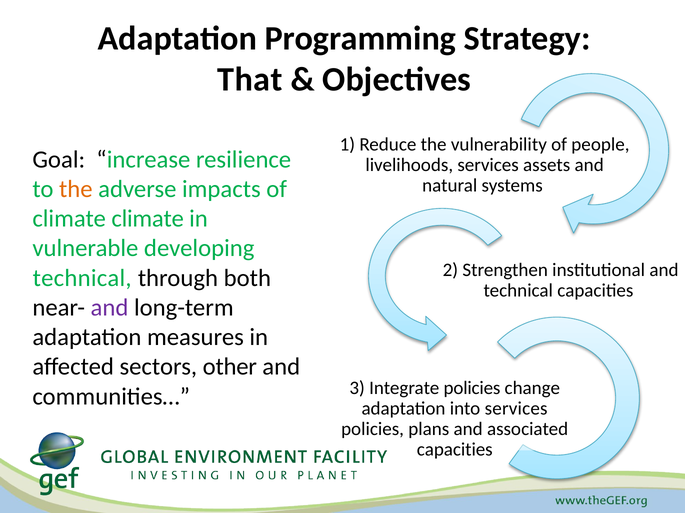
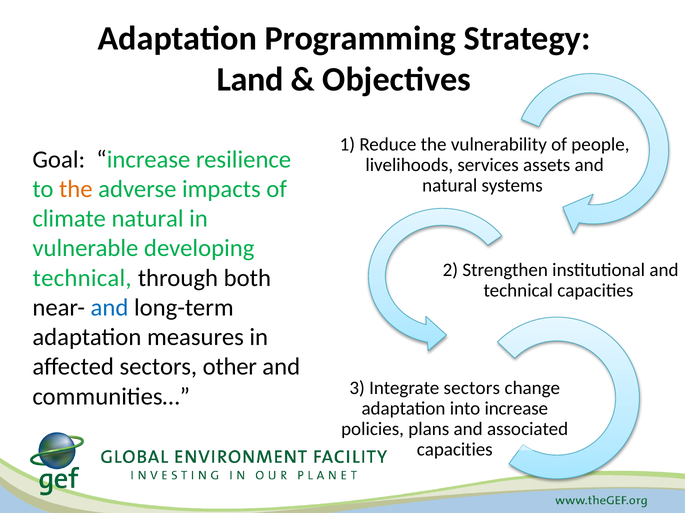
That: That -> Land (250, 79)
climate climate: climate -> natural (148, 219)
and colour: purple -> blue (110, 308)
Integrate policies: policies -> sectors (472, 389)
into services: services -> increase (516, 409)
